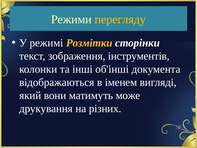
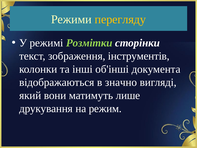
Розмітки colour: yellow -> light green (89, 43)
іменем: іменем -> значно (121, 82)
може: може -> лише (128, 95)
різних: різних -> режим (105, 108)
